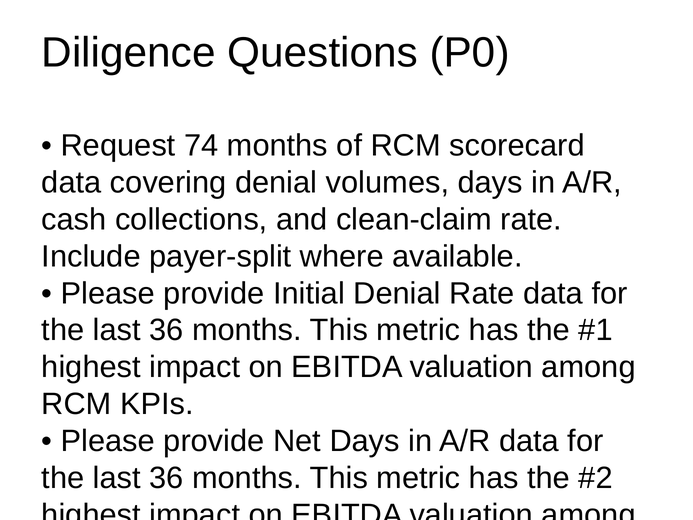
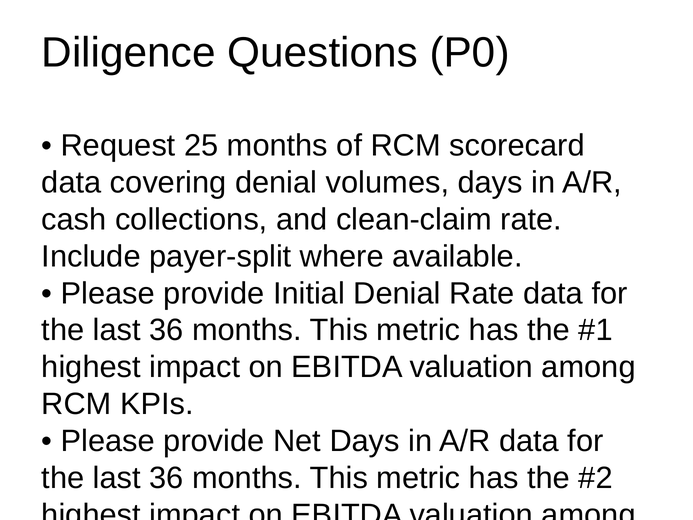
74: 74 -> 25 (201, 145)
